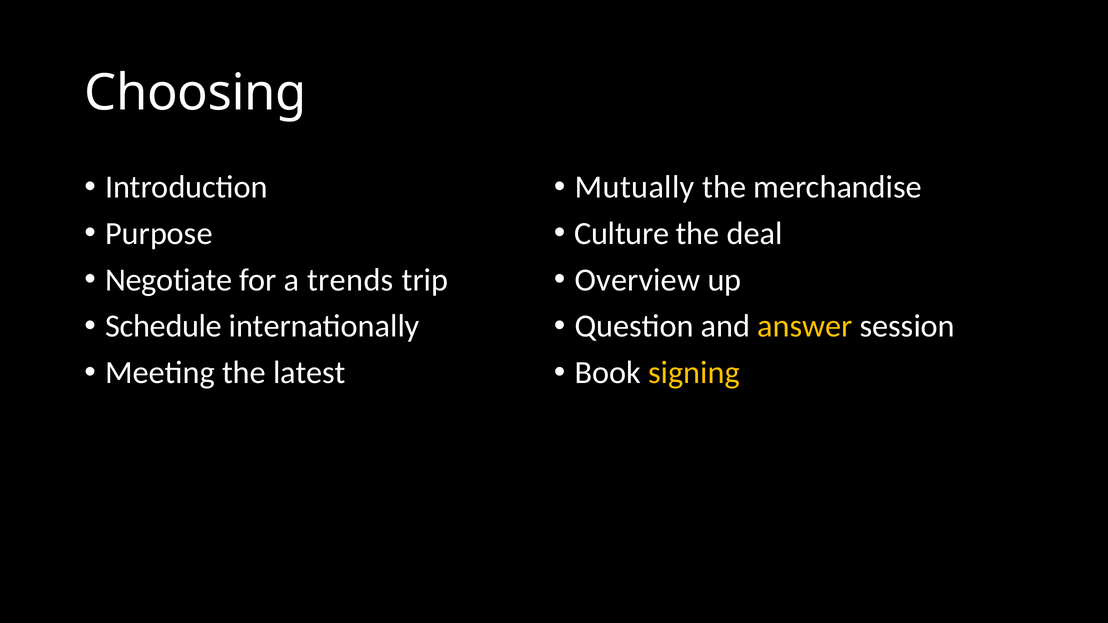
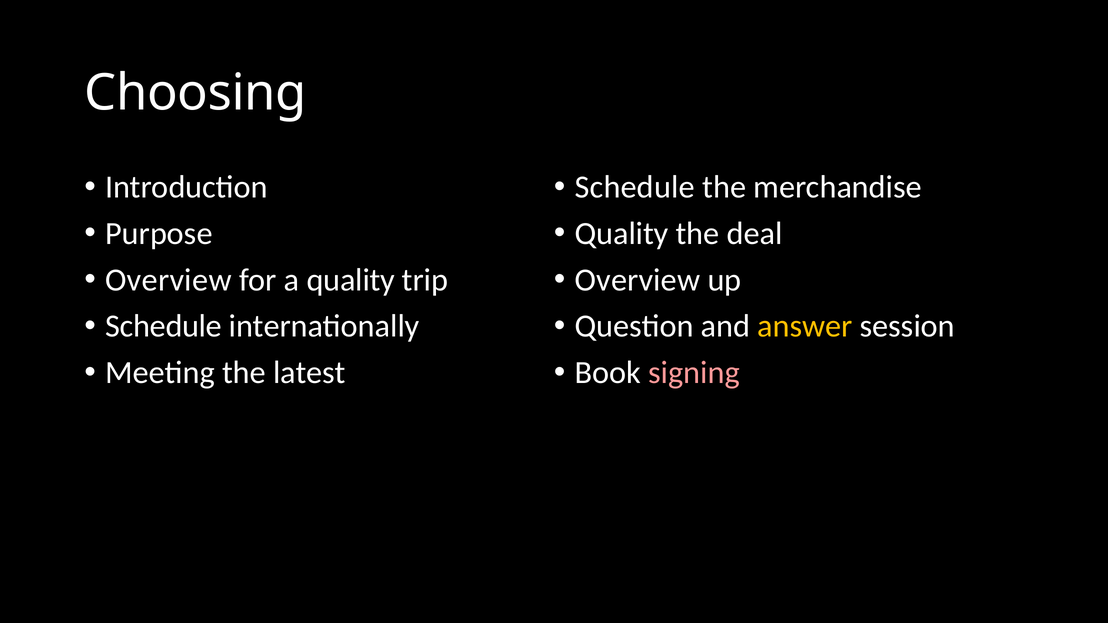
Mutually: Mutually -> Schedule (635, 187)
Culture: Culture -> Quality (622, 234)
Negotiate: Negotiate -> Overview (168, 280)
a trends: trends -> quality (351, 280)
signing colour: yellow -> pink (694, 373)
